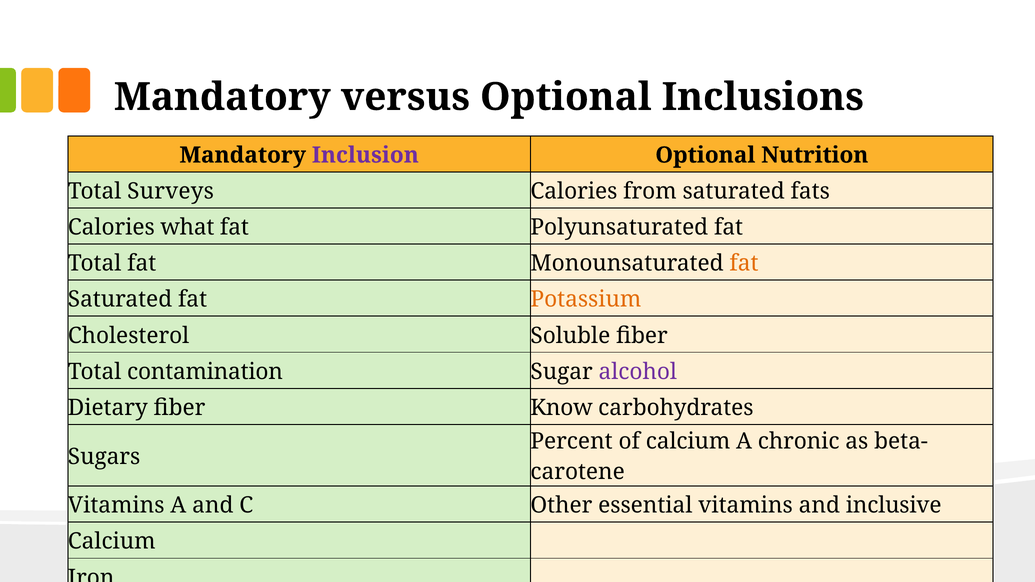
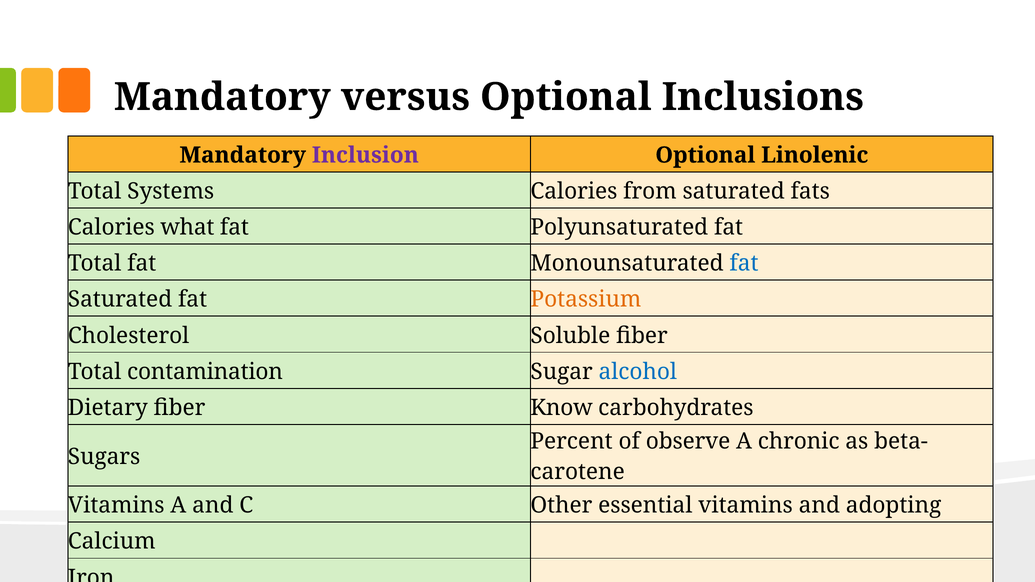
Nutrition: Nutrition -> Linolenic (815, 155)
Surveys: Surveys -> Systems (171, 191)
fat colour: orange -> blue (744, 264)
alcohol colour: purple -> blue (638, 372)
of calcium: calcium -> observe (688, 441)
inclusive: inclusive -> adopting (894, 506)
